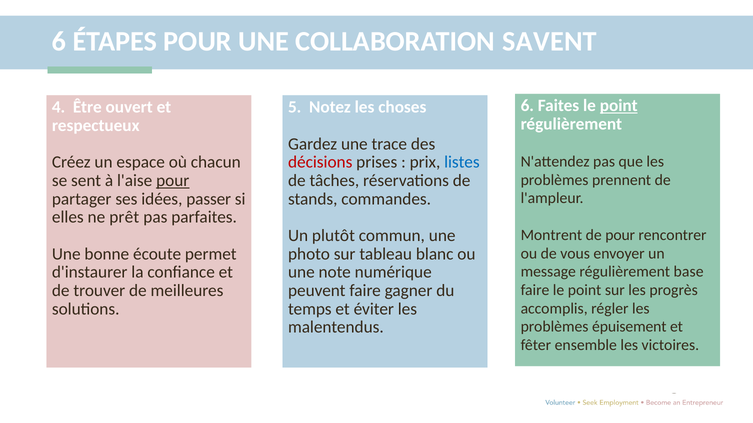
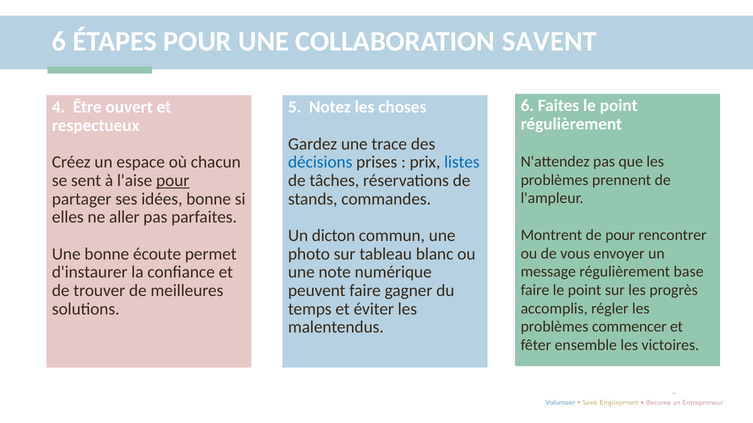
point underline: present -> none (619, 106)
décisions colour: red -> blue (320, 162)
idées passer: passer -> bonne (209, 199)
prêt: prêt -> aller (124, 217)
plutôt: plutôt -> dicton (334, 236)
épuisement: épuisement -> commencer (629, 327)
